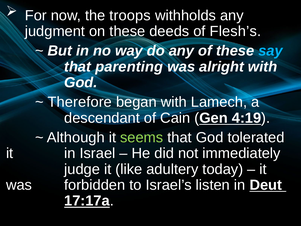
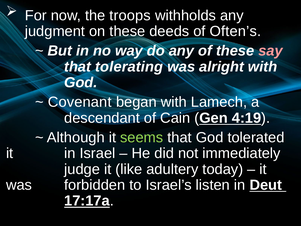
Flesh’s: Flesh’s -> Often’s (235, 31)
say colour: light blue -> pink (270, 51)
parenting: parenting -> tolerating (129, 67)
Therefore: Therefore -> Covenant (80, 102)
